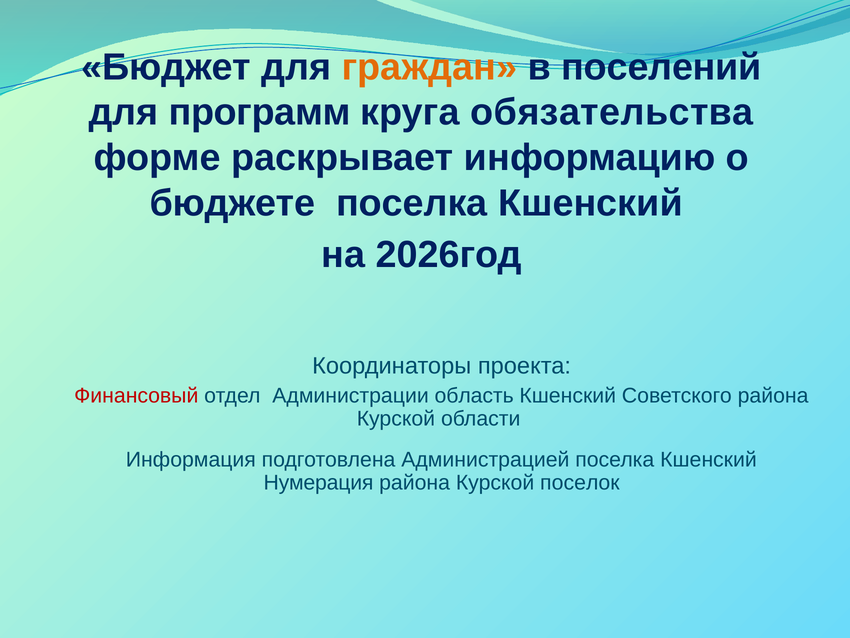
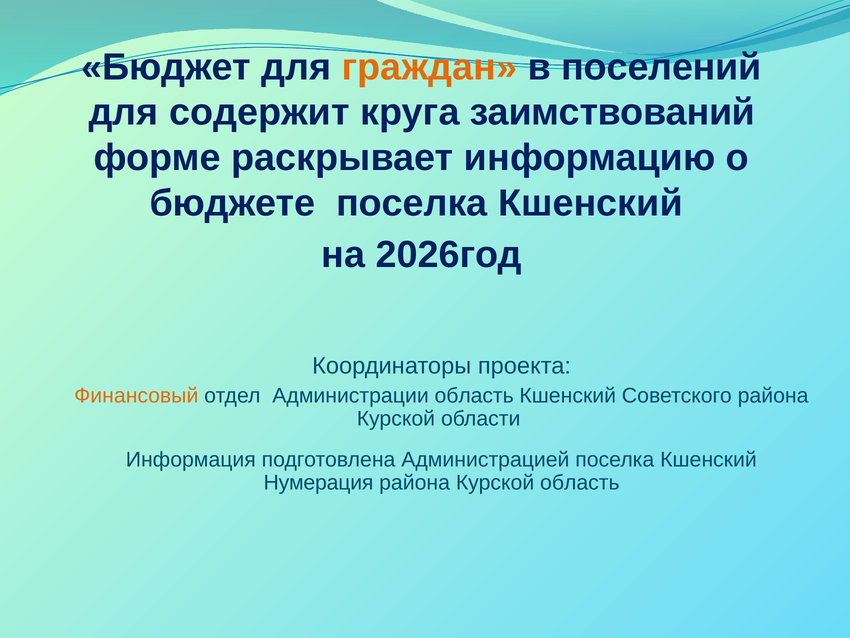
программ: программ -> содержит (259, 112)
обязательства: обязательства -> заимствований (612, 112)
Финансовый colour: red -> orange (136, 395)
Курской поселок: поселок -> область (580, 482)
